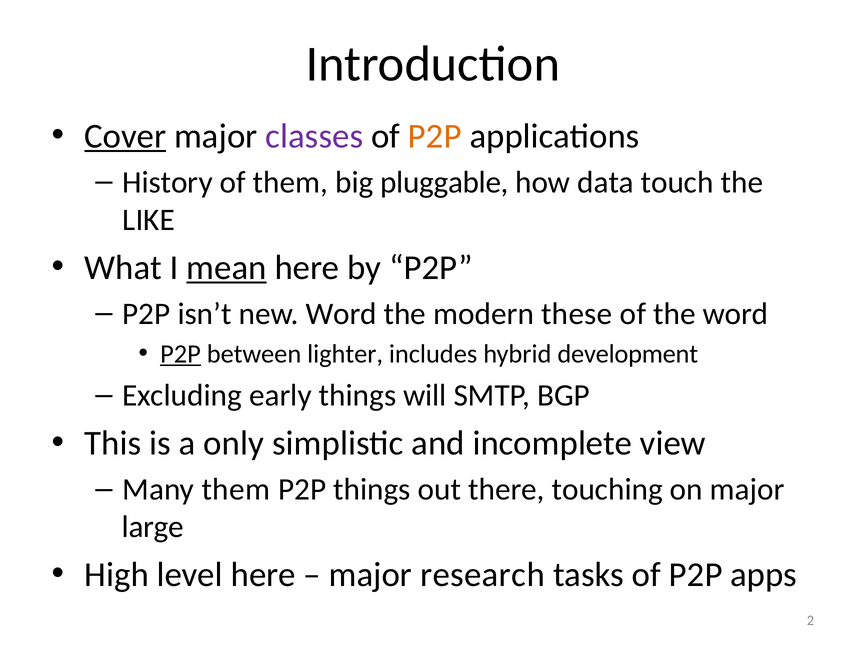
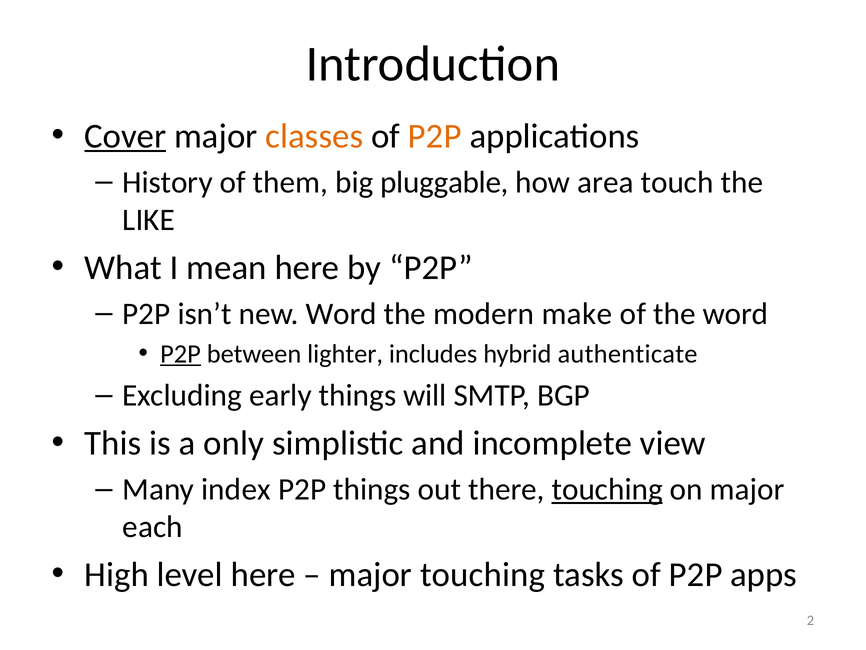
classes colour: purple -> orange (314, 136)
data: data -> area (606, 182)
mean underline: present -> none (226, 267)
these: these -> make (577, 313)
development: development -> authenticate (628, 354)
Many them: them -> index (236, 489)
touching underline: none -> present (607, 489)
large: large -> each (153, 527)
major research: research -> touching (483, 574)
